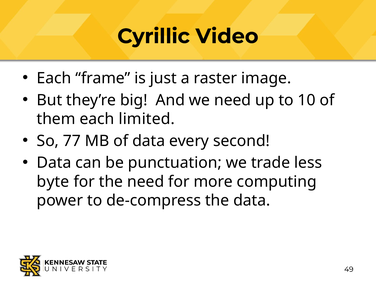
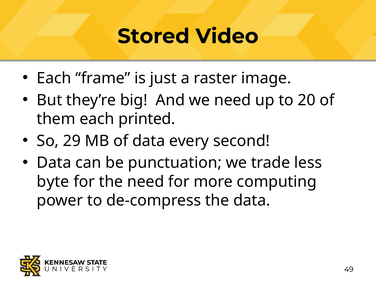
Cyrillic: Cyrillic -> Stored (154, 36)
10: 10 -> 20 (307, 100)
limited: limited -> printed (147, 119)
77: 77 -> 29 (72, 141)
